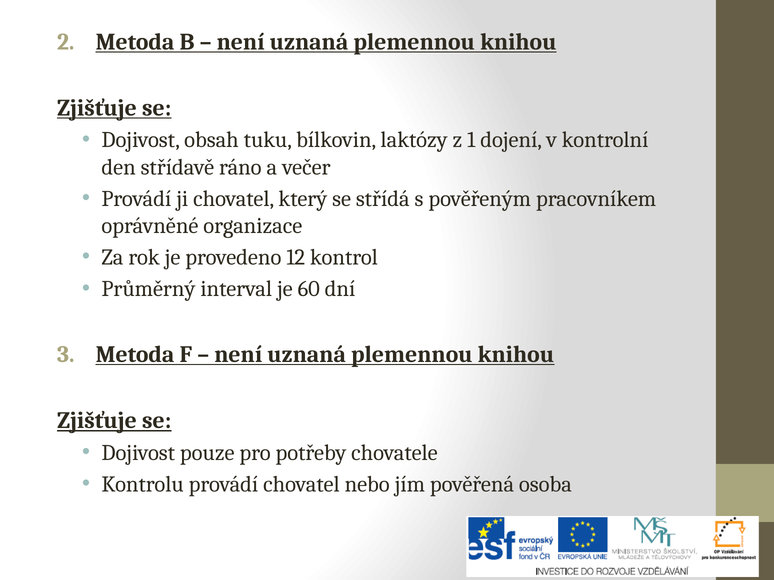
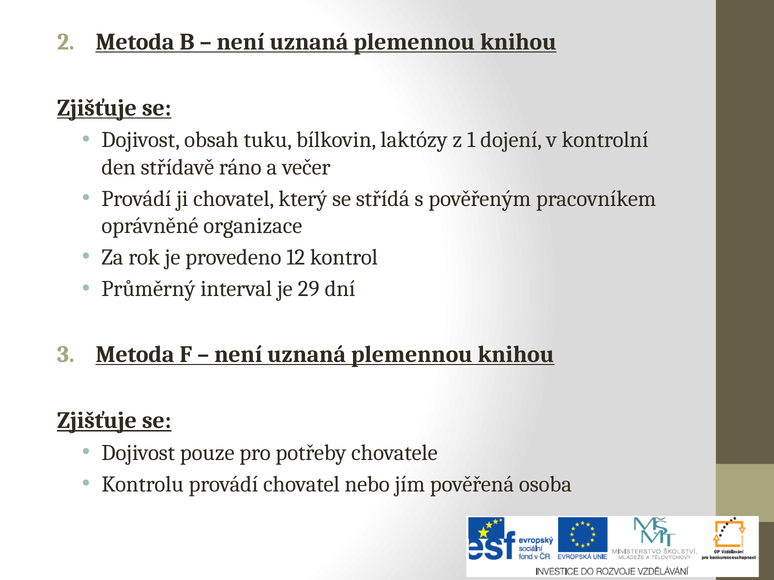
60: 60 -> 29 (309, 289)
